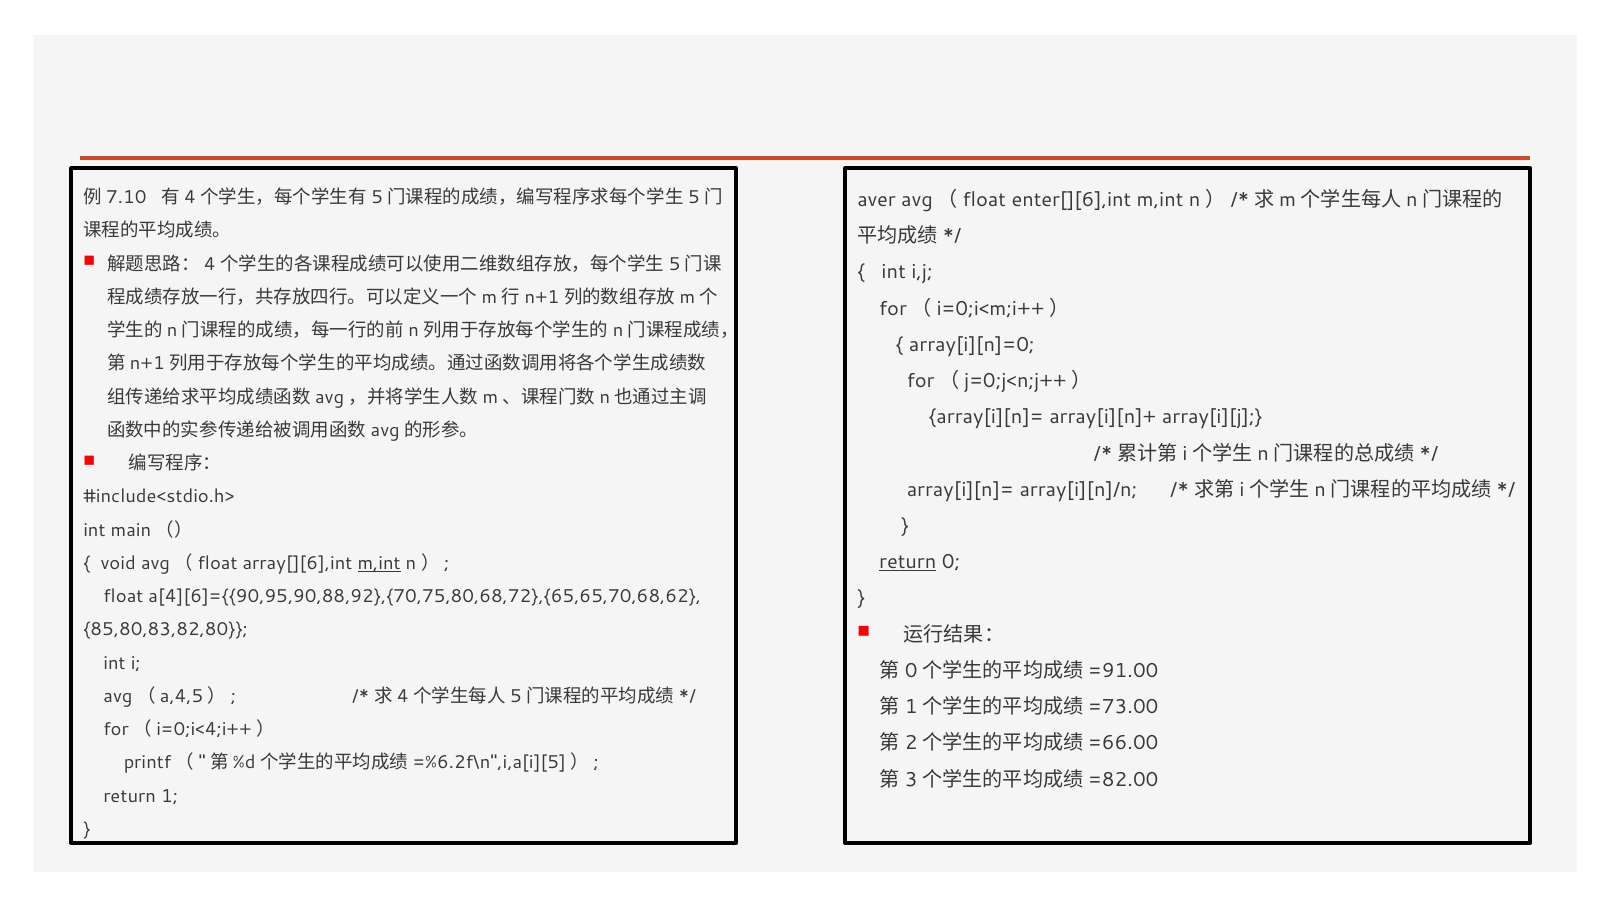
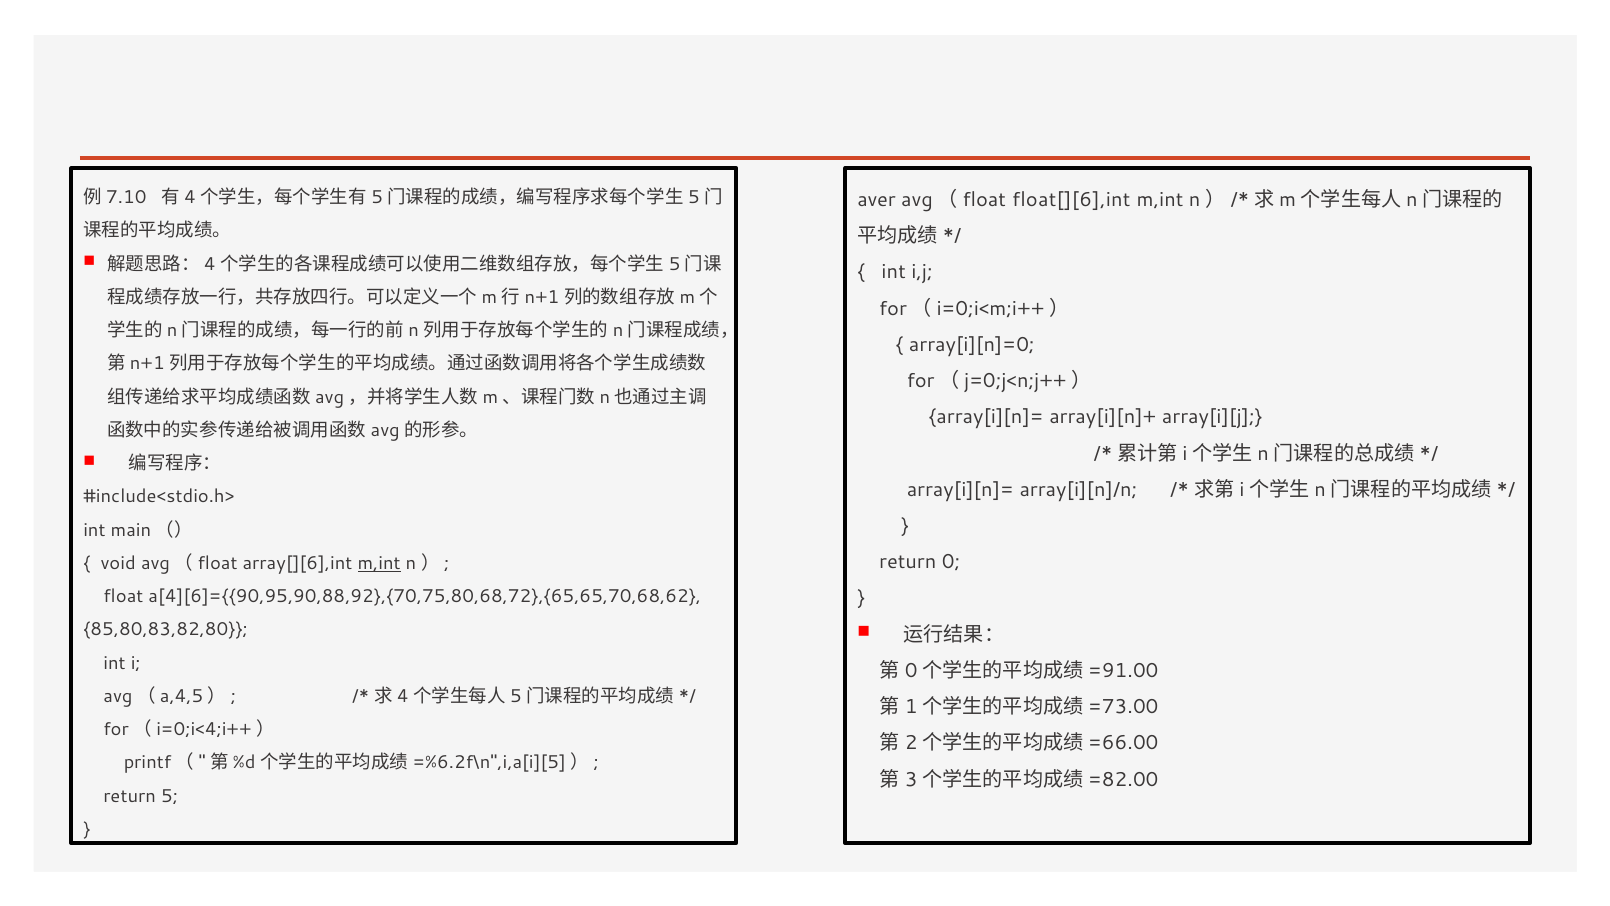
enter[][6],int: enter[][6],int -> float[][6],int (1071, 200)
return underline: present -> none (908, 562)
1: 1 -> 5 (169, 796)
